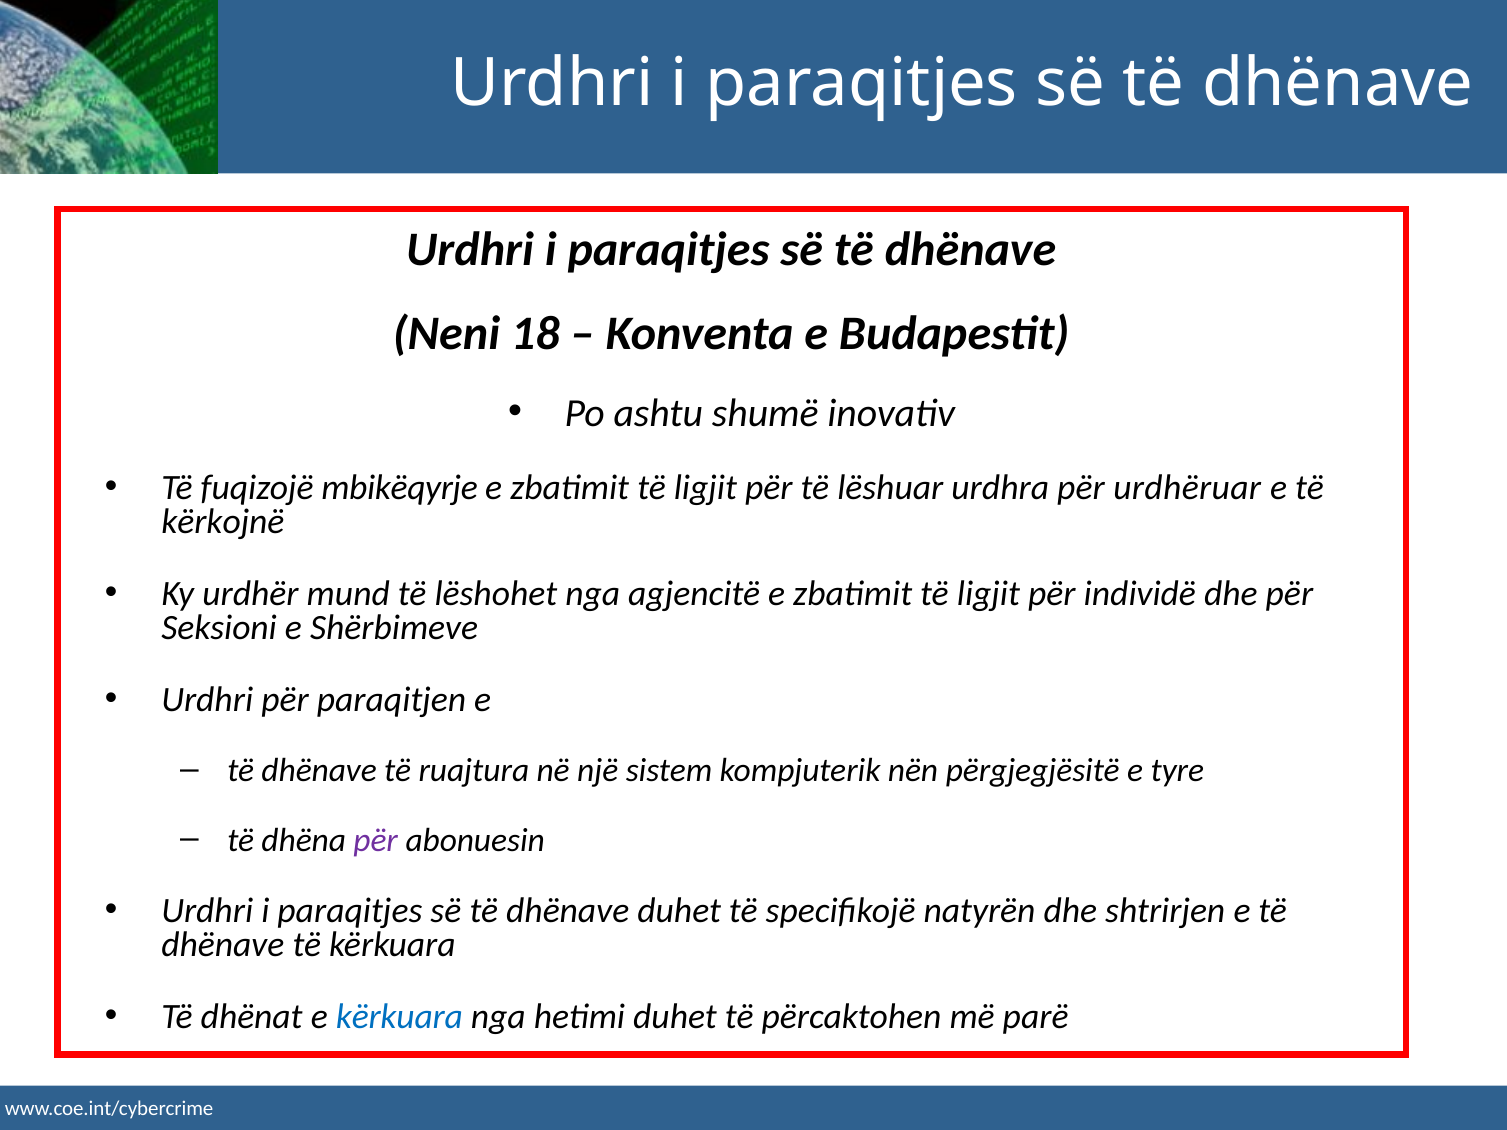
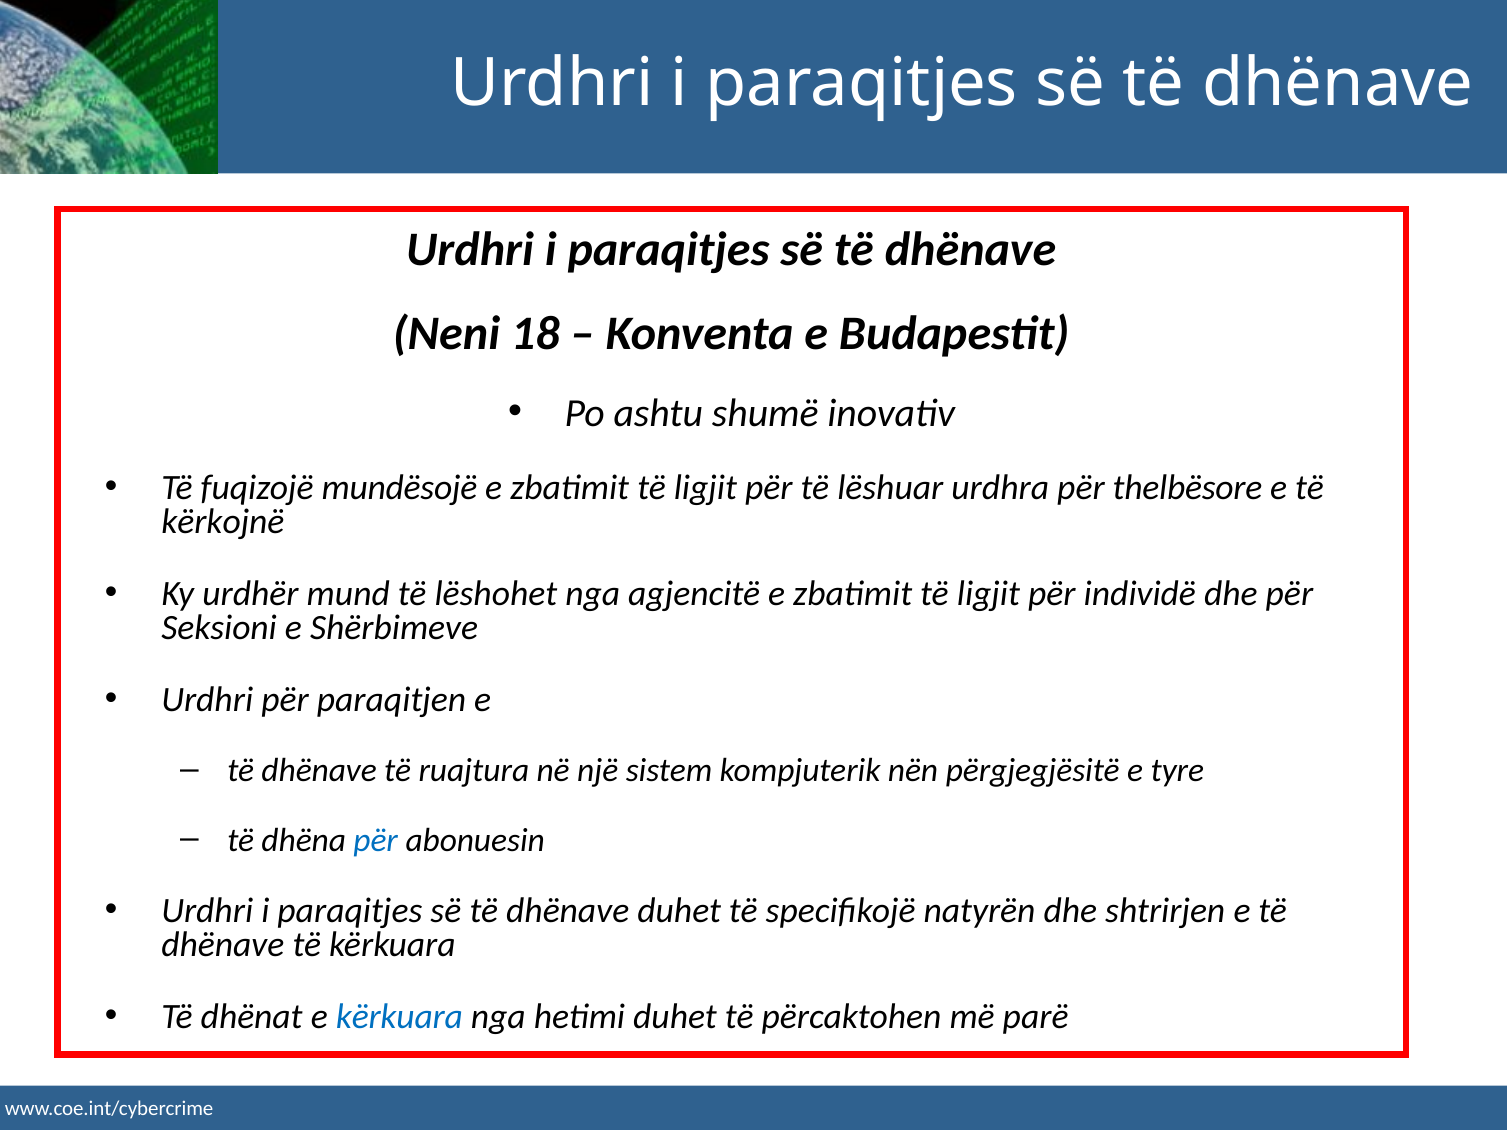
mbikëqyrje: mbikëqyrje -> mundësojë (399, 488)
urdhëruar: urdhëruar -> thelbësore (1188, 488)
për colour: purple -> blue (376, 840)
